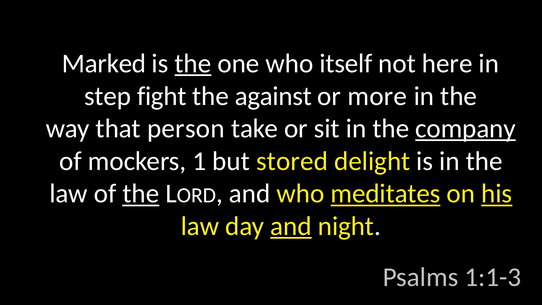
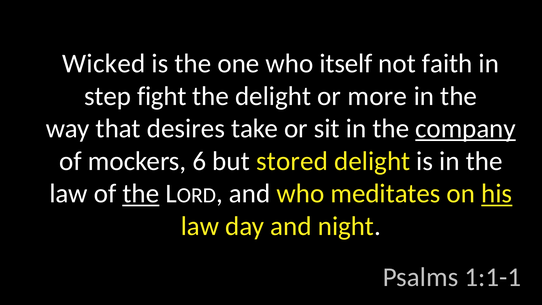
Marked: Marked -> Wicked (104, 64)
the underline: present -> none (193, 64)
here: here -> faith (447, 64)
the against: against -> delight (273, 96)
person: person -> desires (186, 129)
1: 1 -> 6 (199, 161)
meditates underline: present -> none (386, 194)
and underline: present -> none (291, 226)
1:1-3: 1:1-3 -> 1:1-1 (493, 277)
